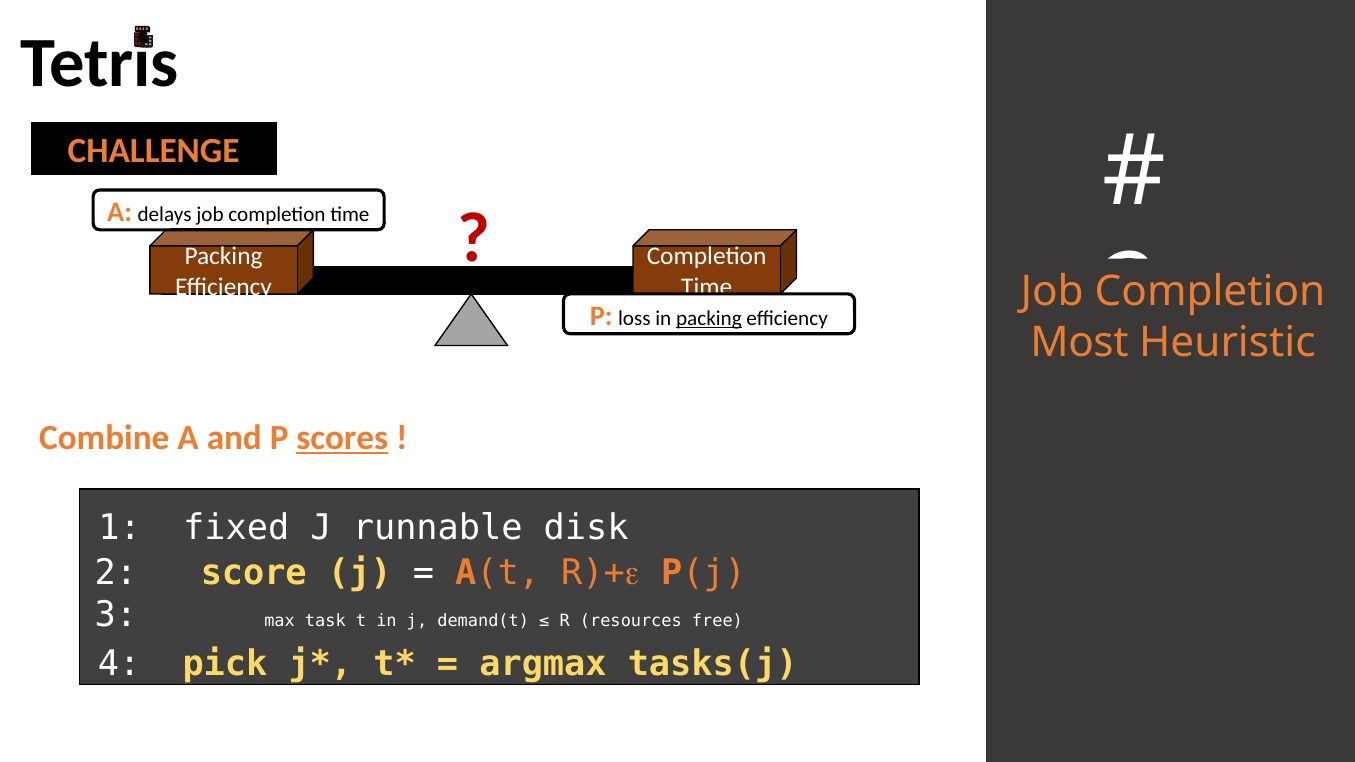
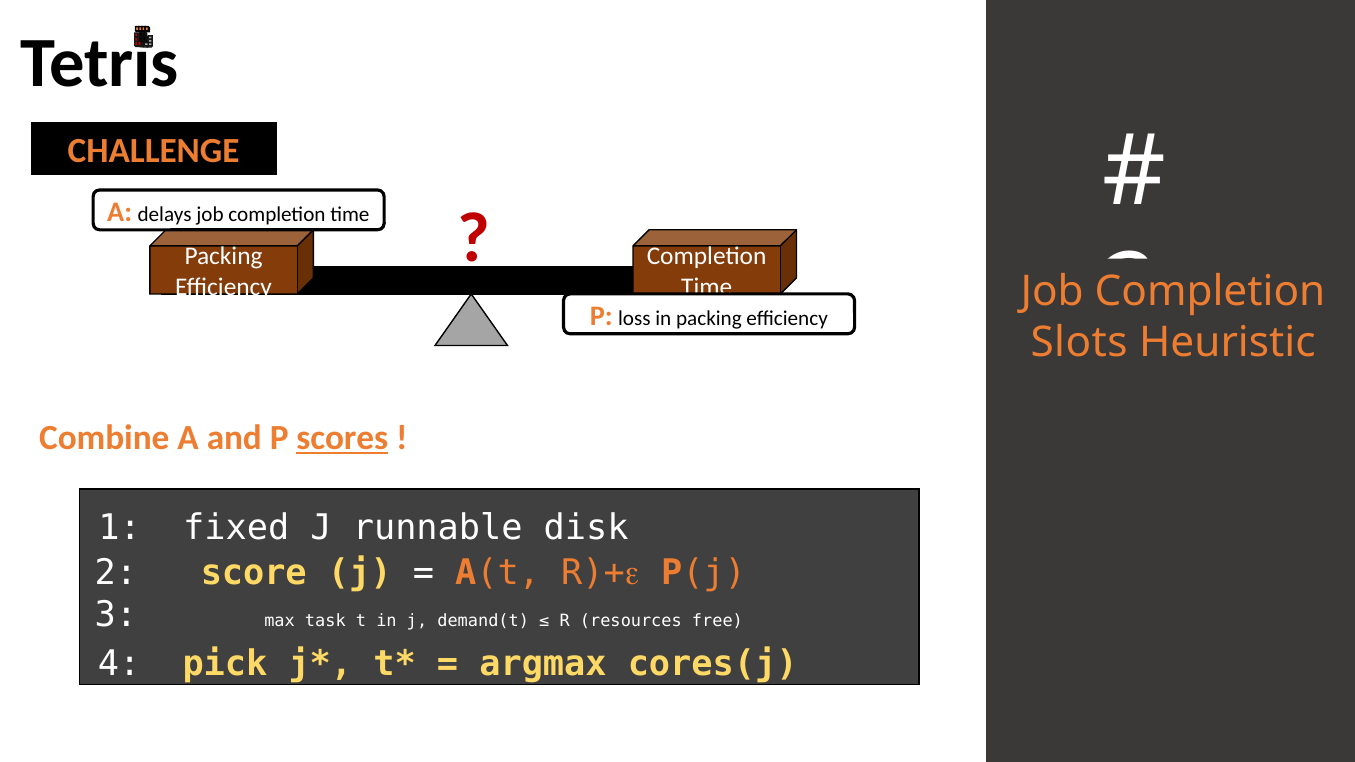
packing underline: present -> none (709, 318)
Most: Most -> Slots (1079, 343)
tasks(j: tasks(j -> cores(j (713, 665)
